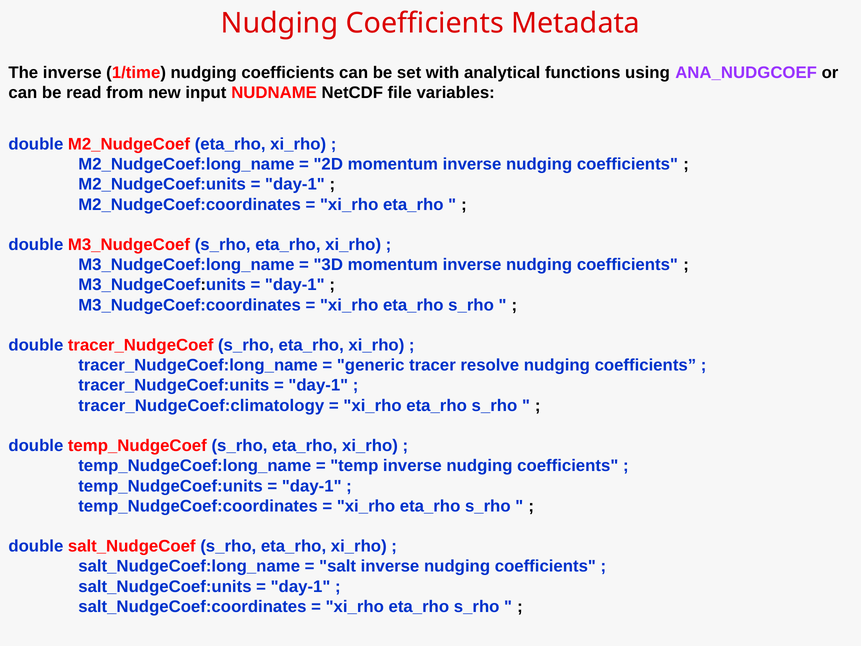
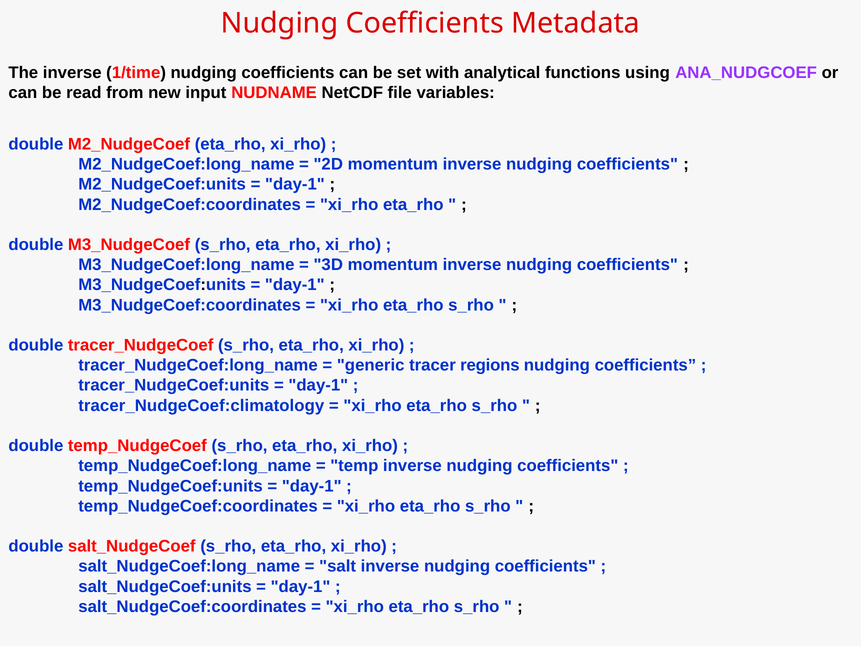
resolve: resolve -> regions (490, 365)
